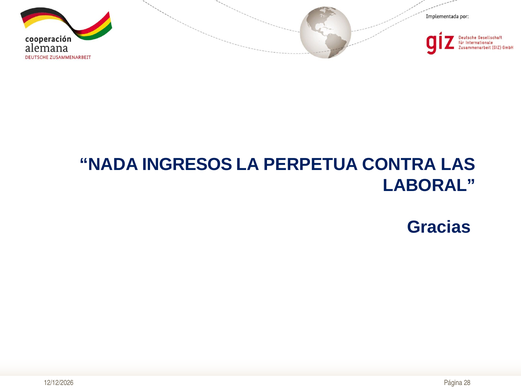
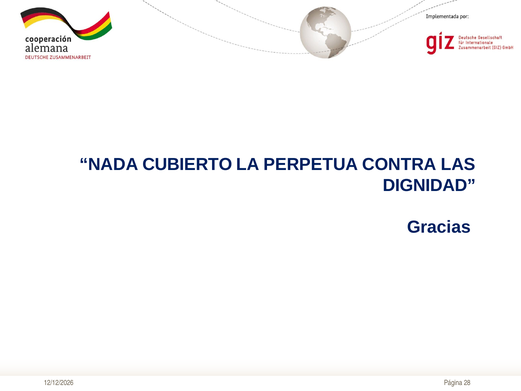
INGRESOS: INGRESOS -> CUBIERTO (187, 164)
LABORAL: LABORAL -> DIGNIDAD (429, 185)
